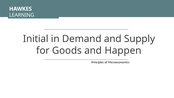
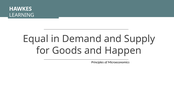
Initial: Initial -> Equal (36, 39)
